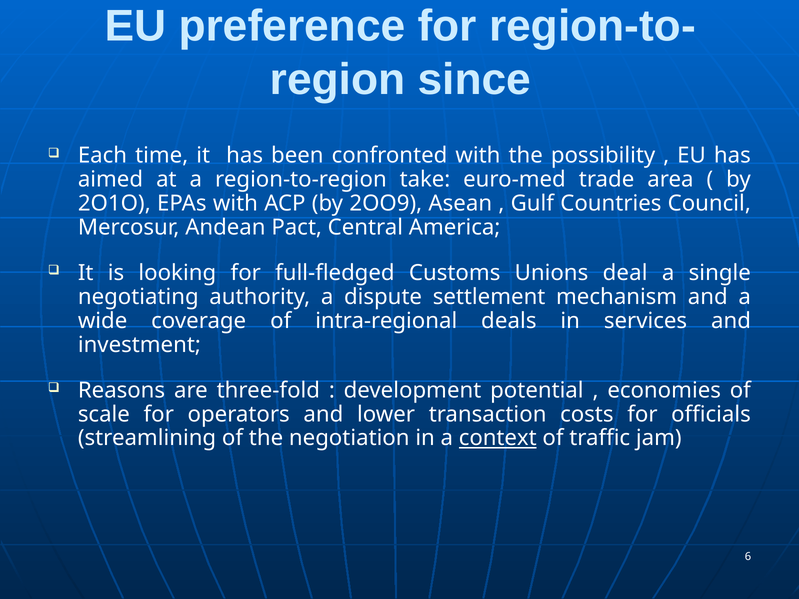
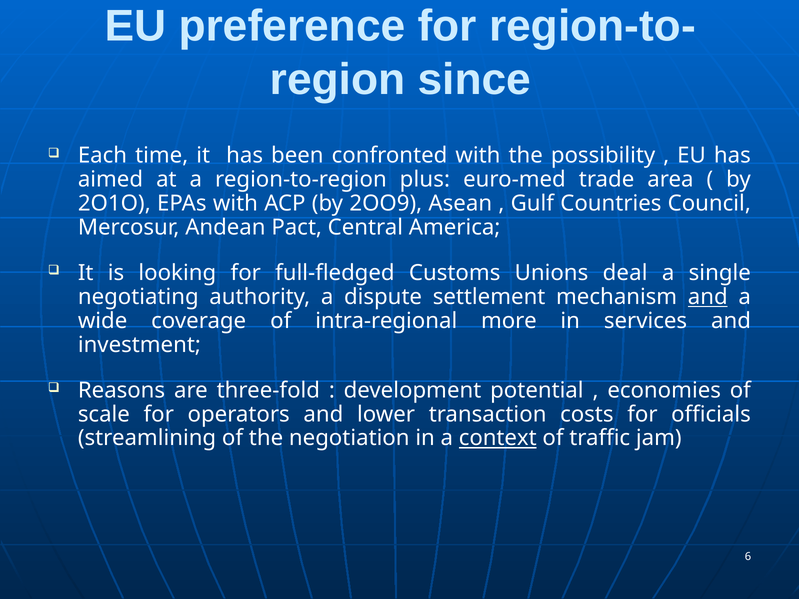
take: take -> plus (425, 180)
and underline: none -> present (708, 297)
deals: deals -> more (509, 321)
